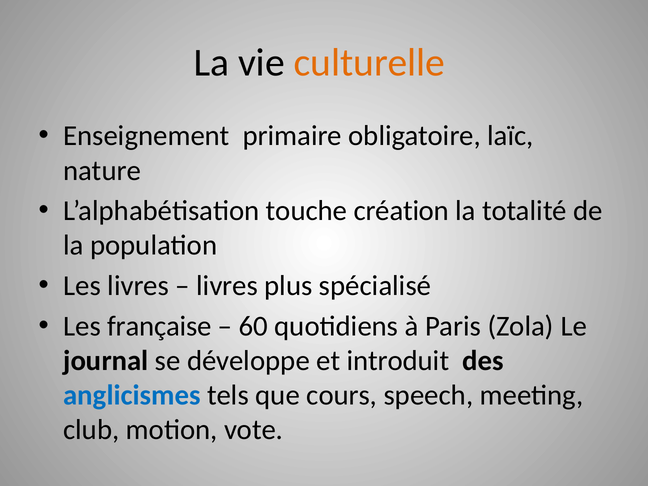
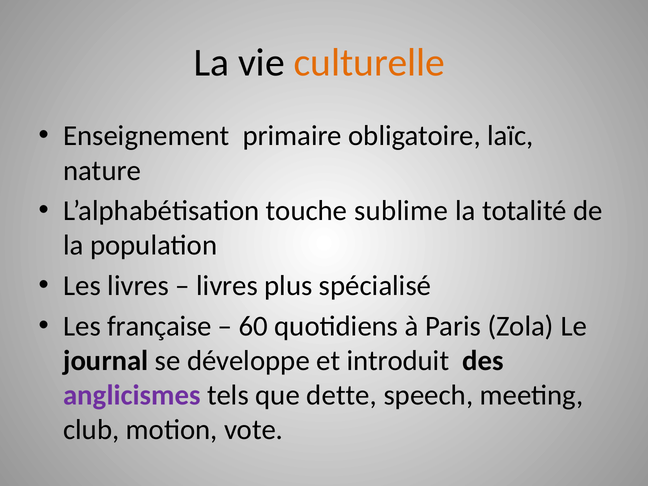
création: création -> sublime (401, 211)
anglicismes colour: blue -> purple (132, 395)
cours: cours -> dette (342, 395)
